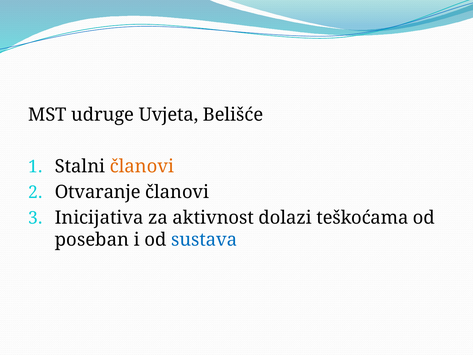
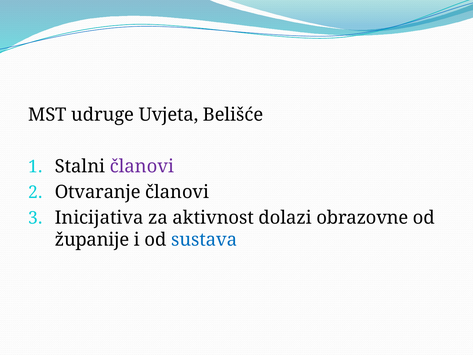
članovi colour: orange -> purple (142, 166)
teškoćama: teškoćama -> obrazovne (362, 218)
poseban: poseban -> županije (92, 240)
